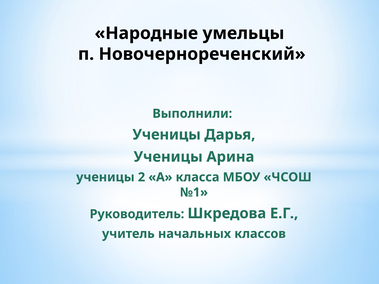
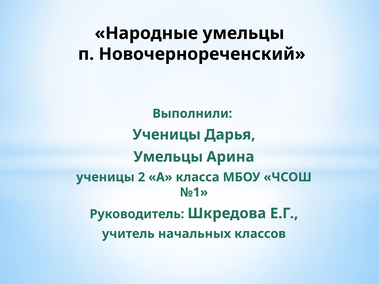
Ученицы: Ученицы -> Умельцы (168, 157)
